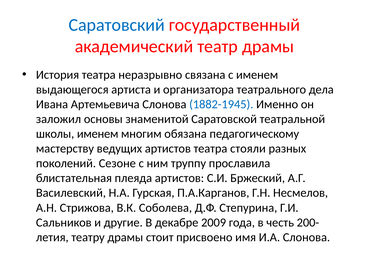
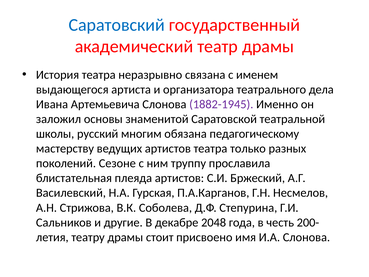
1882-1945 colour: blue -> purple (221, 104)
школы именем: именем -> русский (98, 134)
стояли: стояли -> только (248, 148)
2009: 2009 -> 2048 (214, 222)
